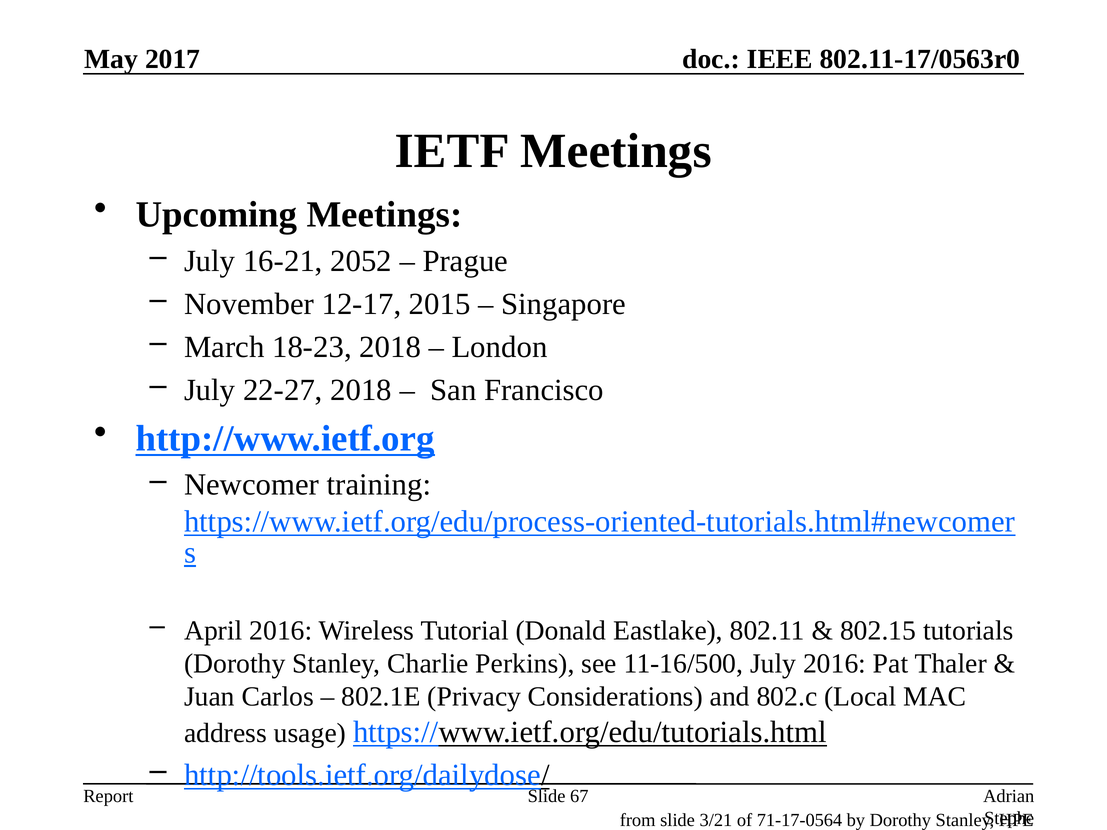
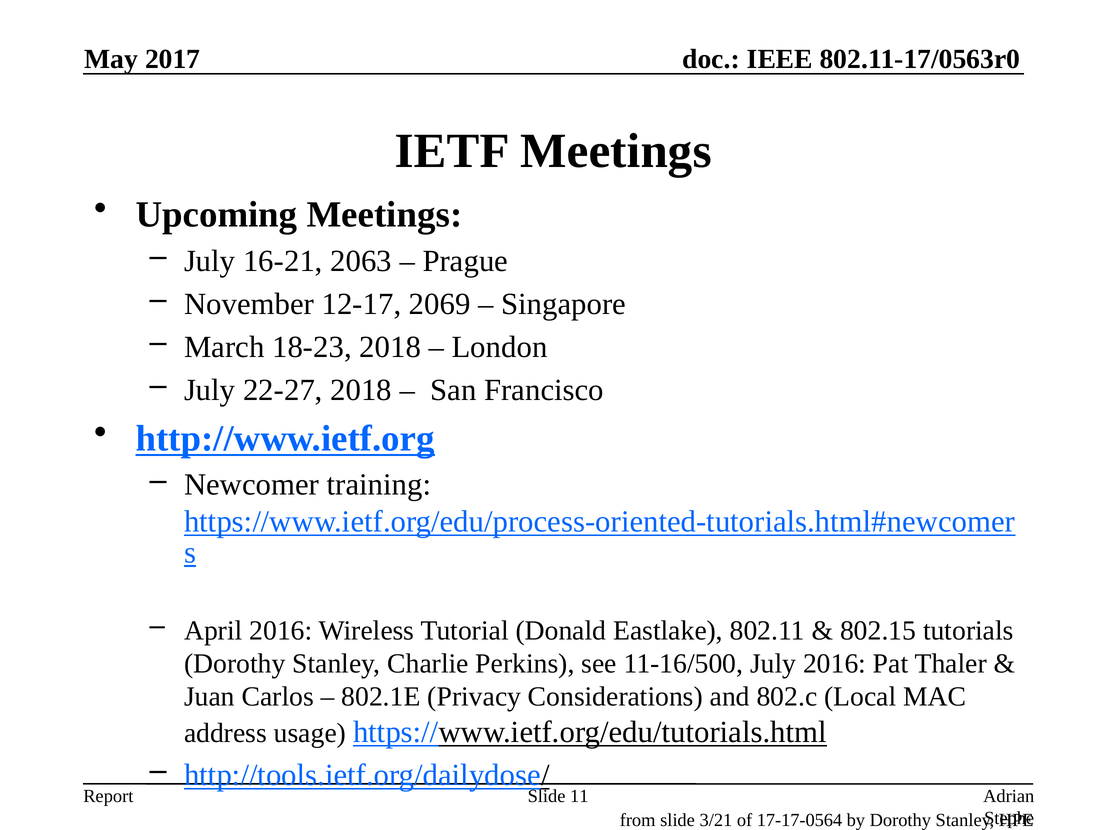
2052: 2052 -> 2063 (361, 261)
2015: 2015 -> 2069 (440, 304)
67: 67 -> 11 (579, 796)
71-17-0564: 71-17-0564 -> 17-17-0564 (799, 820)
